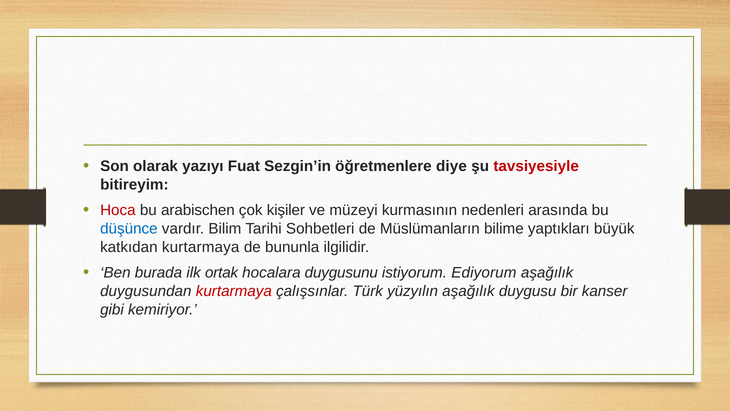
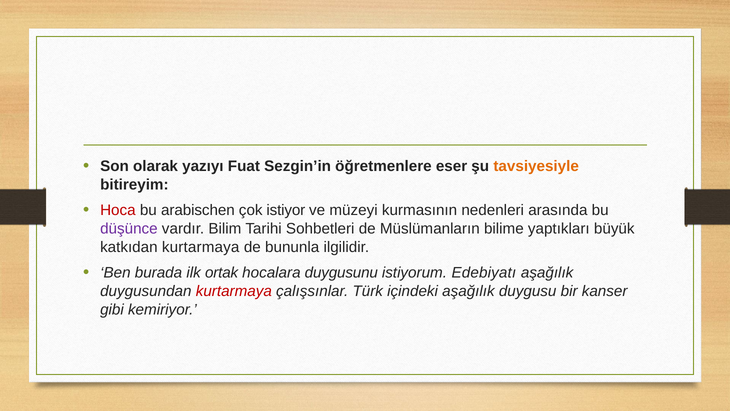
diye: diye -> eser (452, 166)
tavsiyesiyle colour: red -> orange (536, 166)
kişiler: kişiler -> istiyor (286, 210)
düşünce colour: blue -> purple (129, 229)
Ediyorum: Ediyorum -> Edebiyatı (484, 273)
yüzyılın: yüzyılın -> içindeki (413, 291)
